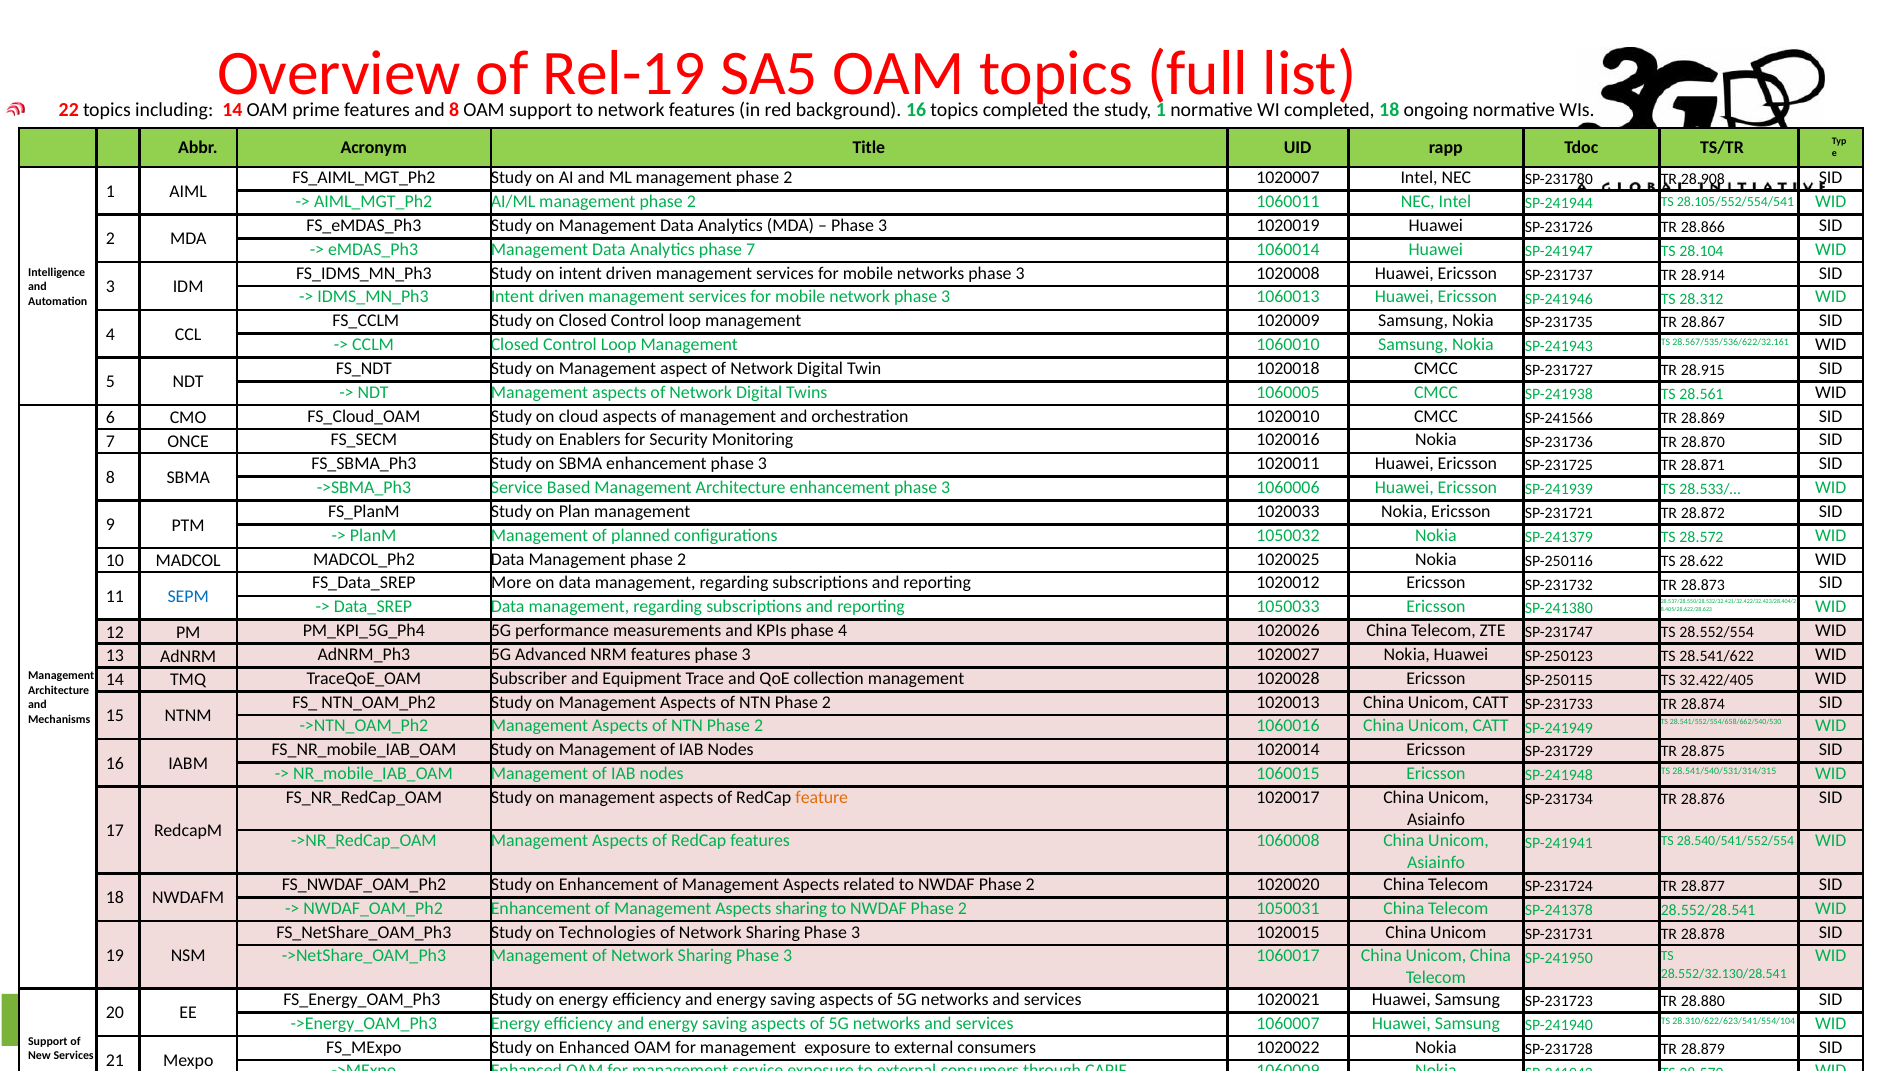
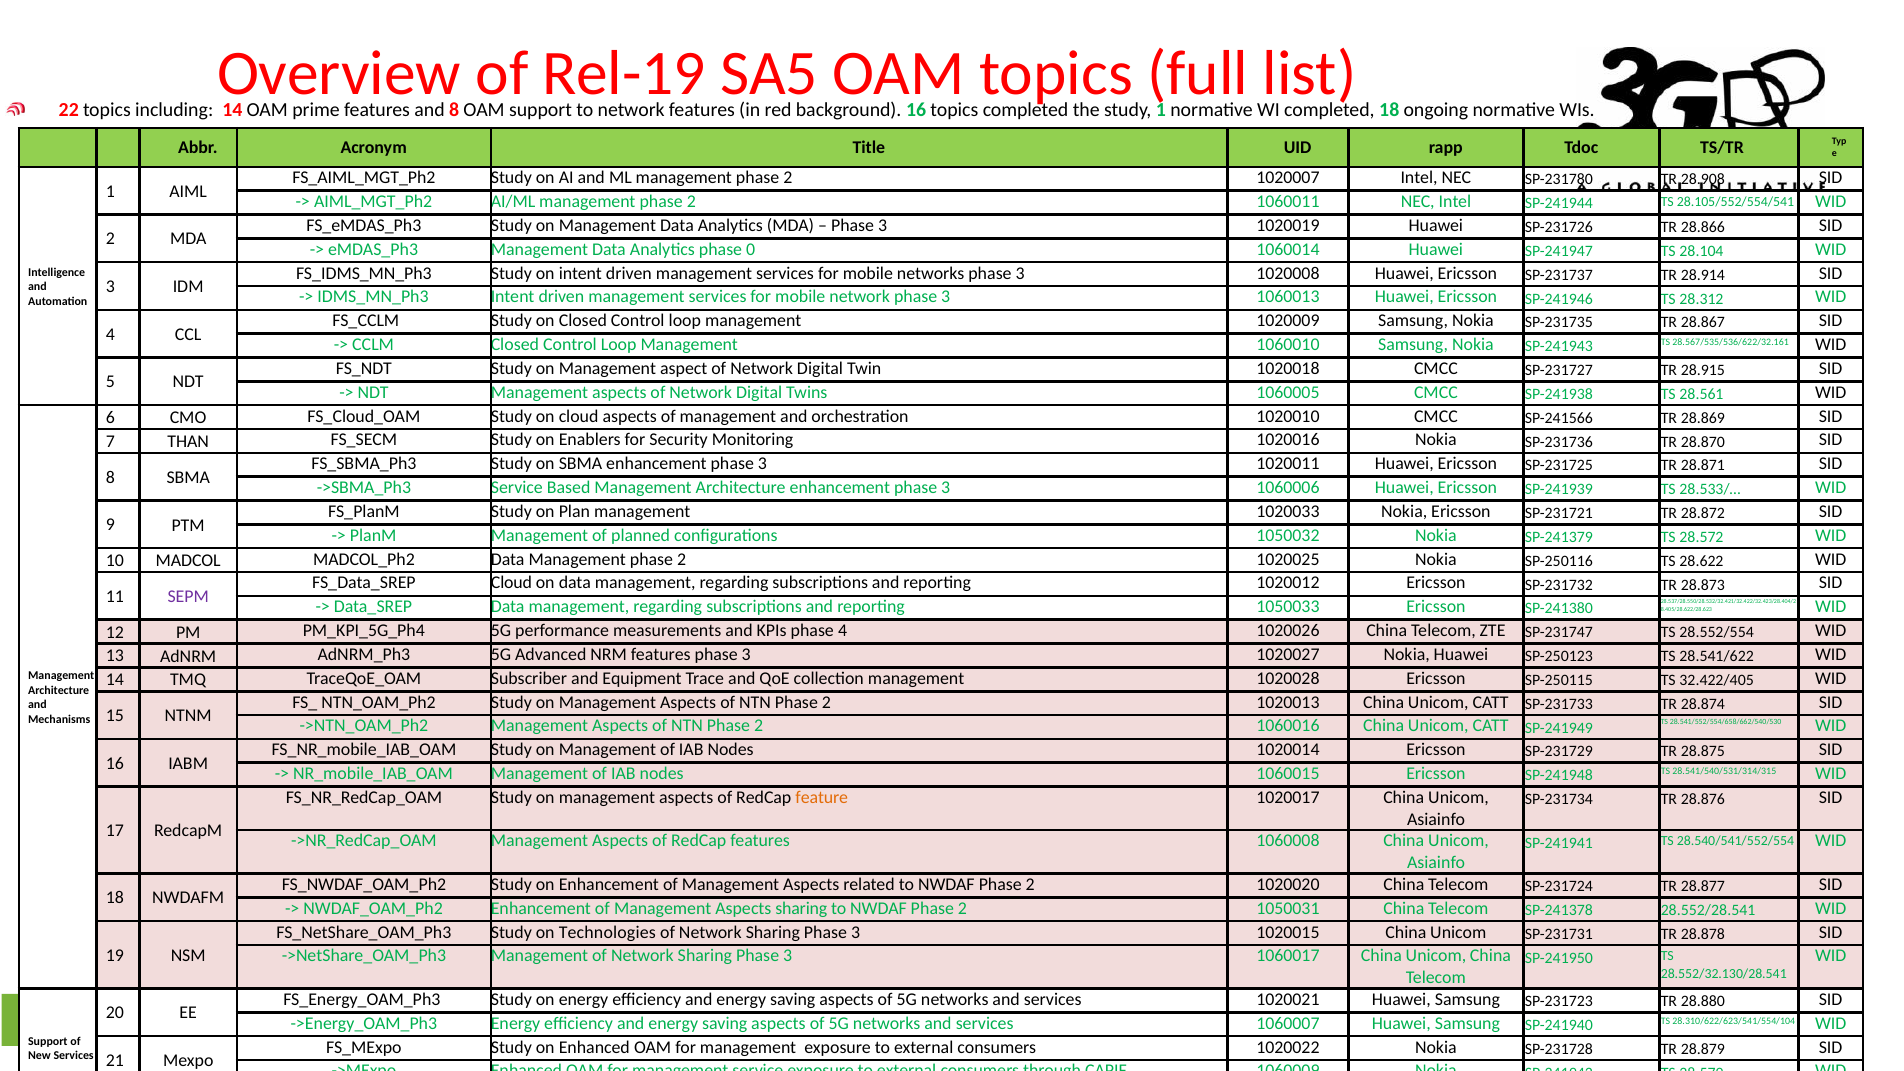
phase 7: 7 -> 0 (751, 249)
ONCE: ONCE -> THAN (188, 442)
More: More -> Cloud (511, 583)
SEPM colour: blue -> purple (188, 597)
